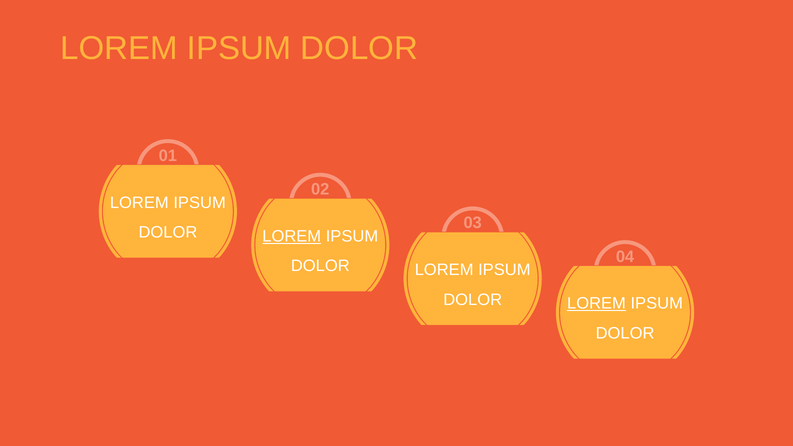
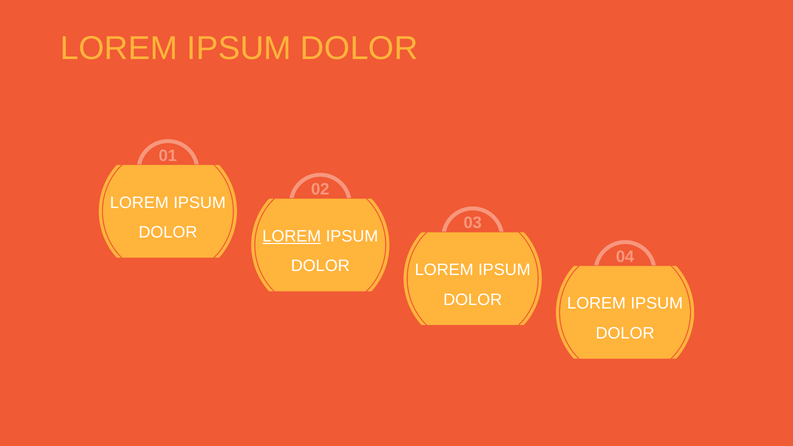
LOREM underline: present -> none (596, 304)
